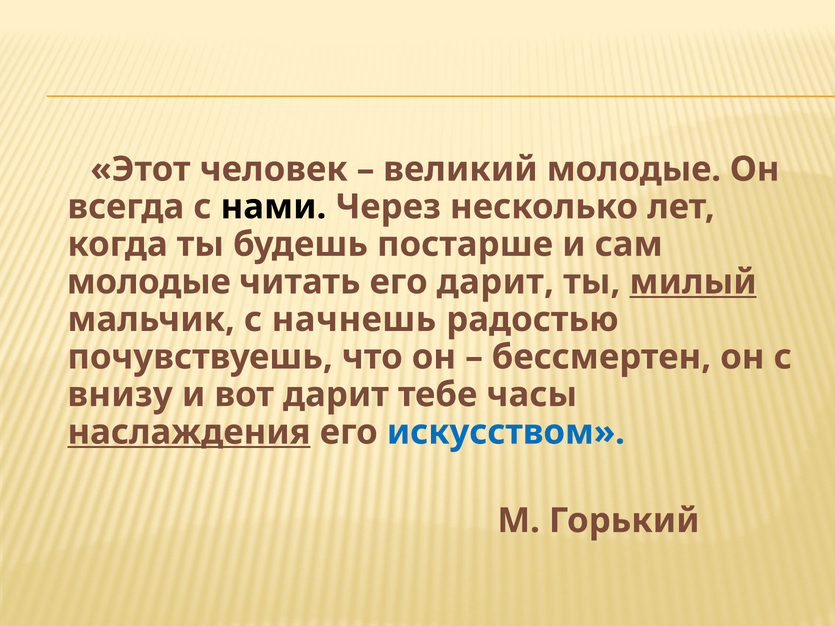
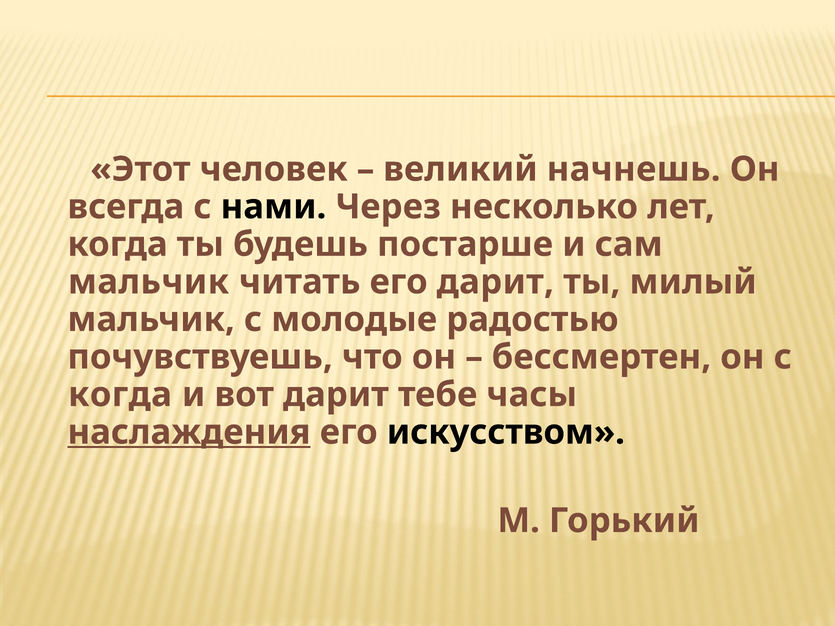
великий молодые: молодые -> начнешь (634, 169)
молодые: молодые -> мальчик (148, 282)
милый underline: present -> none (693, 282)
начнешь: начнешь -> молодые (354, 320)
внизу: внизу -> когда (120, 395)
искусством colour: blue -> black (506, 432)
